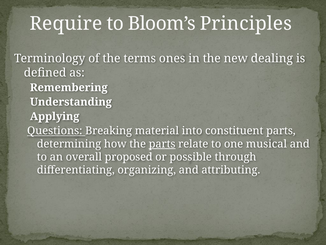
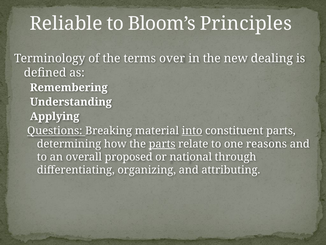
Require: Require -> Reliable (66, 24)
ones: ones -> over (172, 58)
into underline: none -> present (192, 131)
musical: musical -> reasons (266, 144)
possible: possible -> national (191, 157)
